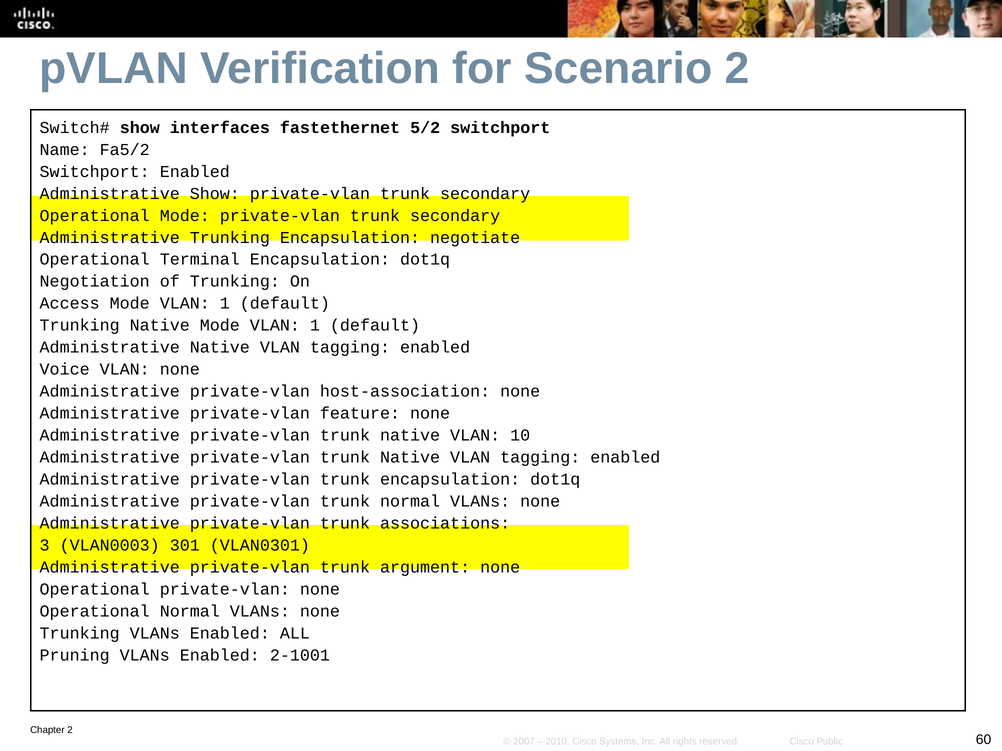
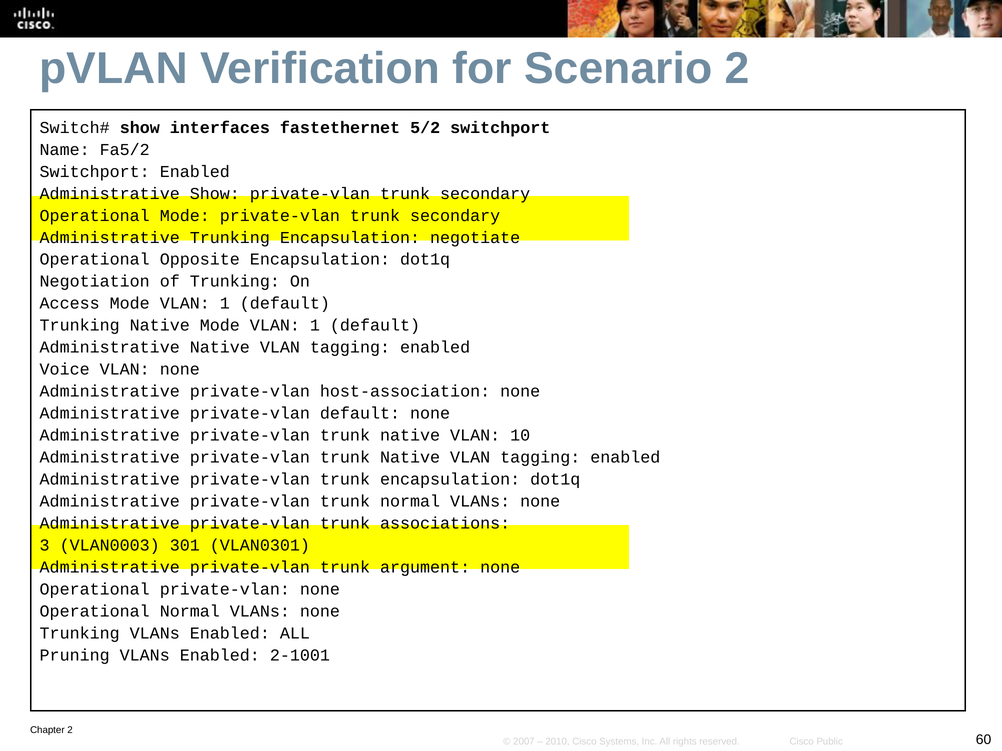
Terminal: Terminal -> Opposite (200, 260)
private-vlan feature: feature -> default (360, 414)
